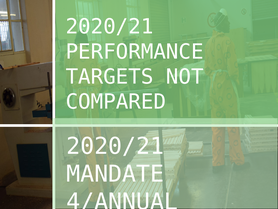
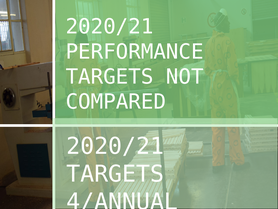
MANDATE: MANDATE -> TARGETS (115, 174)
